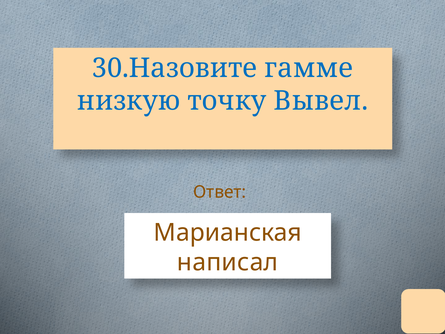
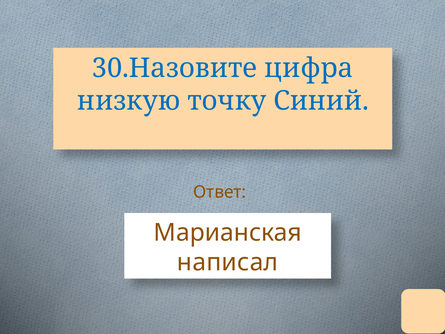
гамме: гамме -> цифра (309, 68)
Вывел: Вывел -> Синий (321, 101)
